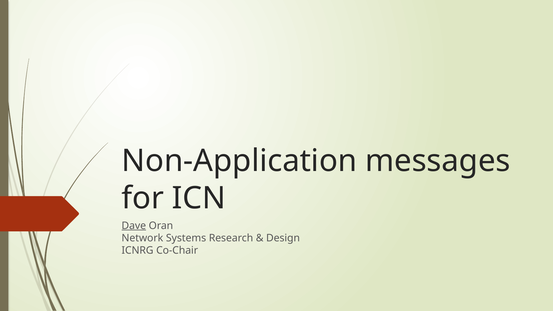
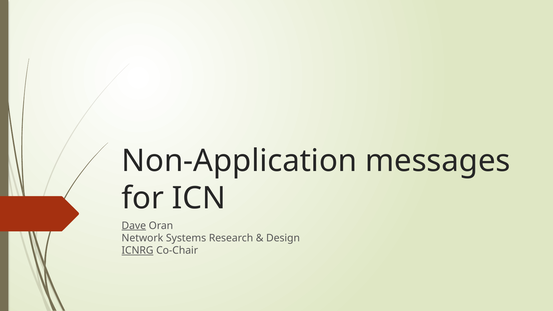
ICNRG underline: none -> present (138, 251)
